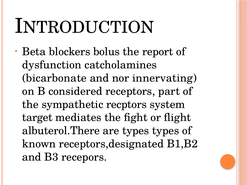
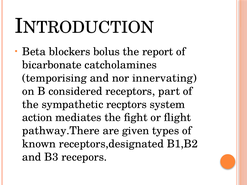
dysfunction: dysfunction -> bicarbonate (52, 65)
bicarbonate: bicarbonate -> temporising (54, 78)
target: target -> action (37, 118)
albuterol.There: albuterol.There -> pathway.There (61, 131)
are types: types -> given (136, 131)
